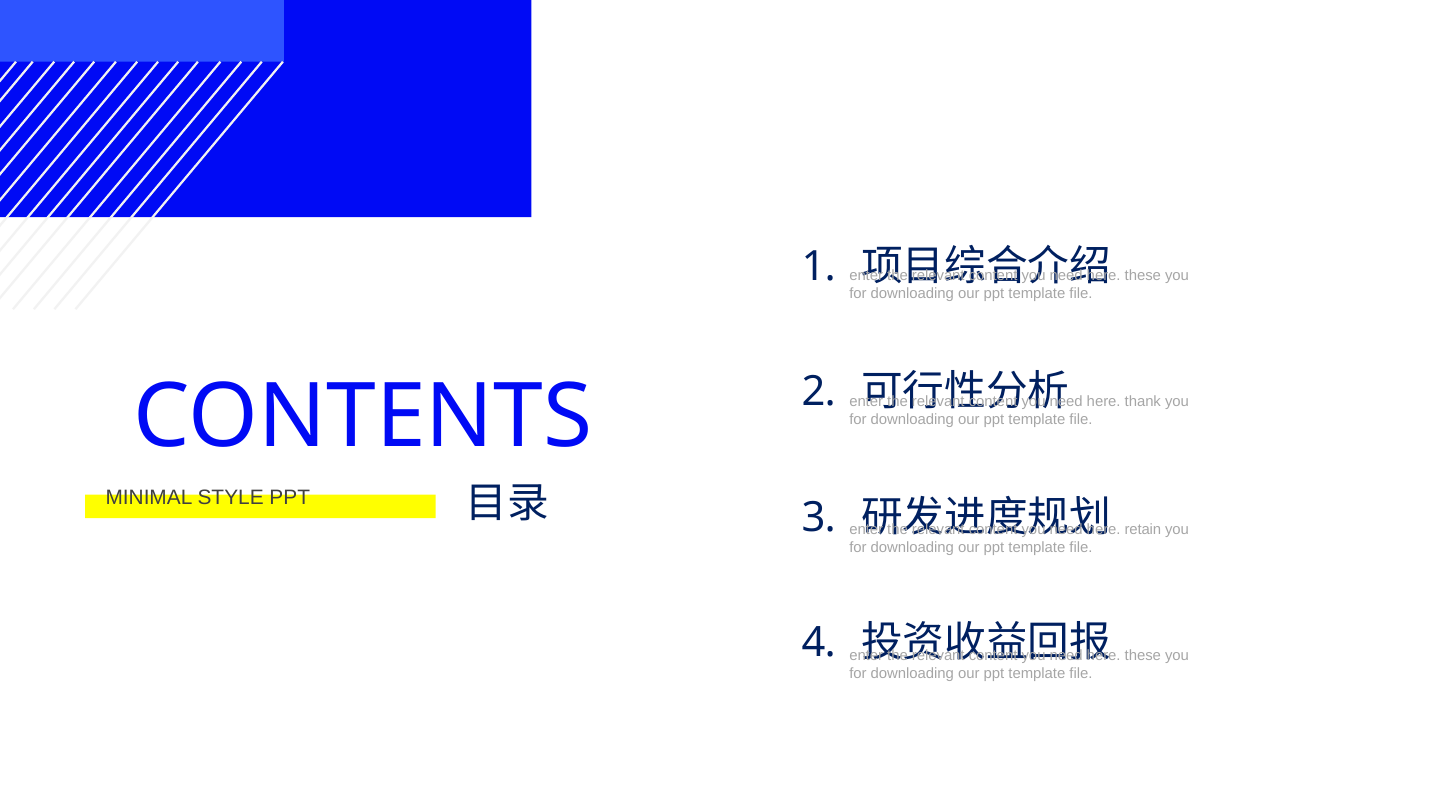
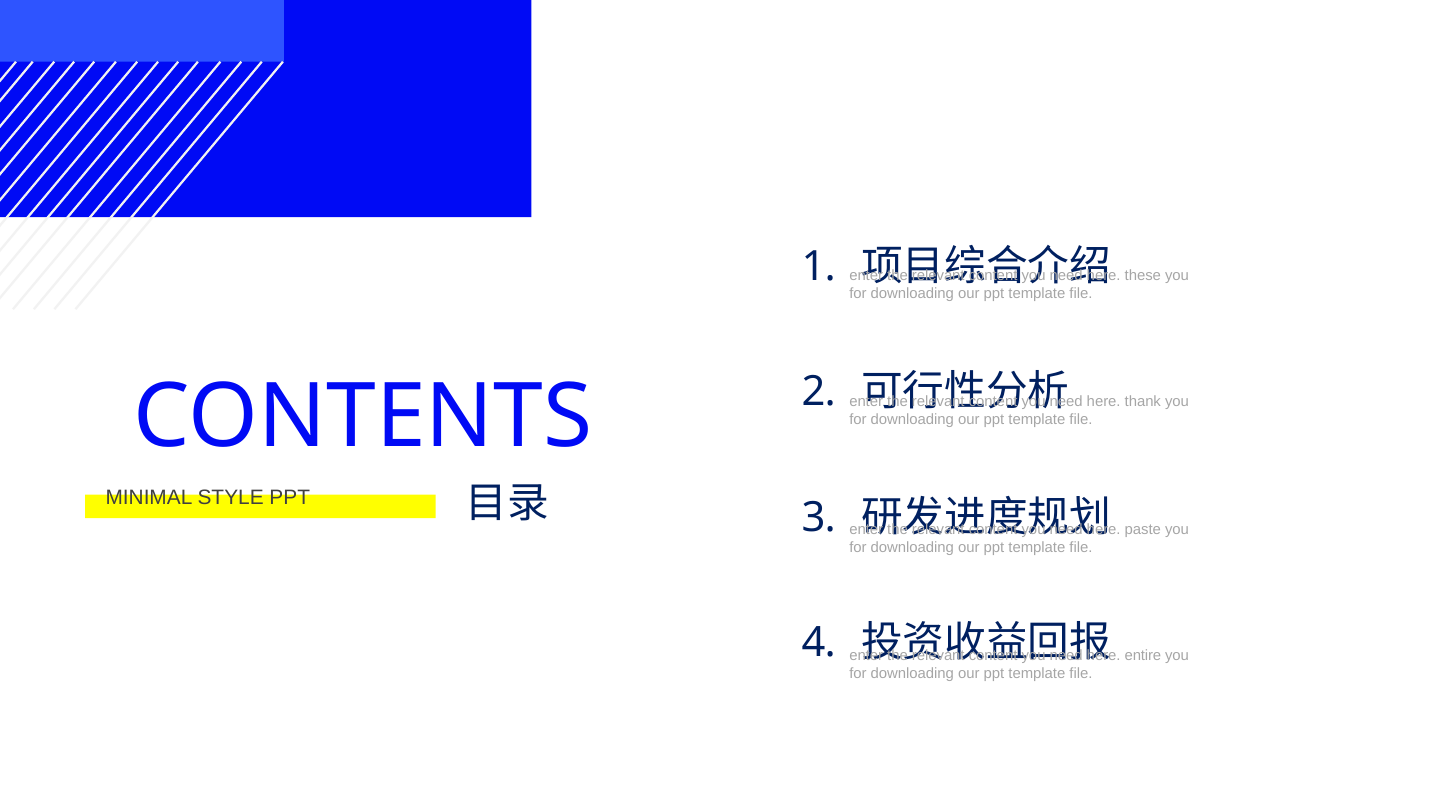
retain: retain -> paste (1143, 530)
these: these -> entire (1143, 656)
